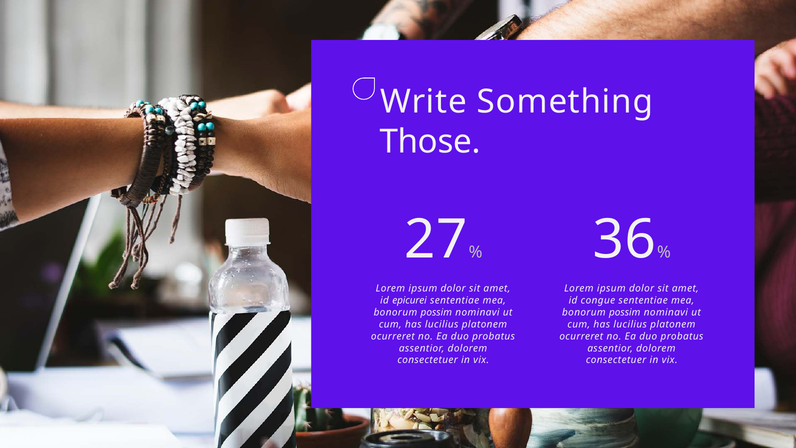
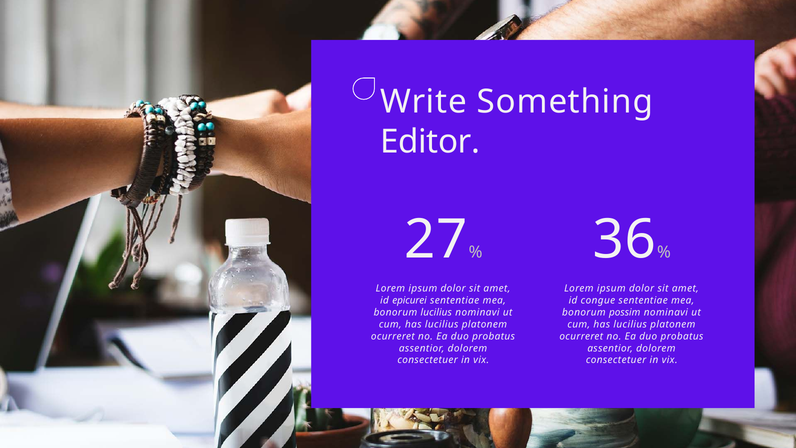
Those: Those -> Editor (430, 142)
possim: possim -> lucilius (436, 312)
